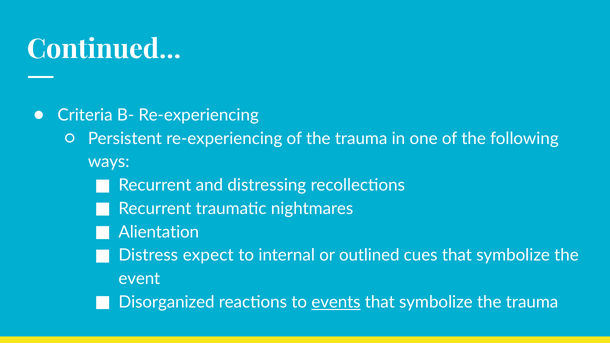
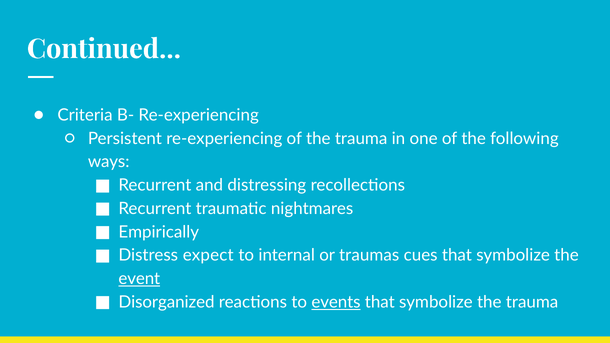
Alientation: Alientation -> Empirically (159, 232)
outlined: outlined -> traumas (369, 255)
event underline: none -> present (139, 279)
